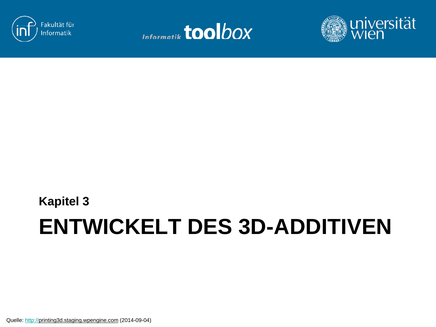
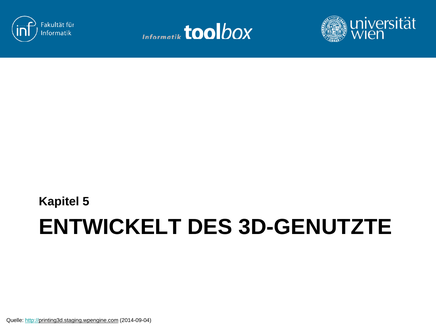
3: 3 -> 5 (86, 202)
3D-ADDITIVEN: 3D-ADDITIVEN -> 3D-GENUTZTE (315, 227)
